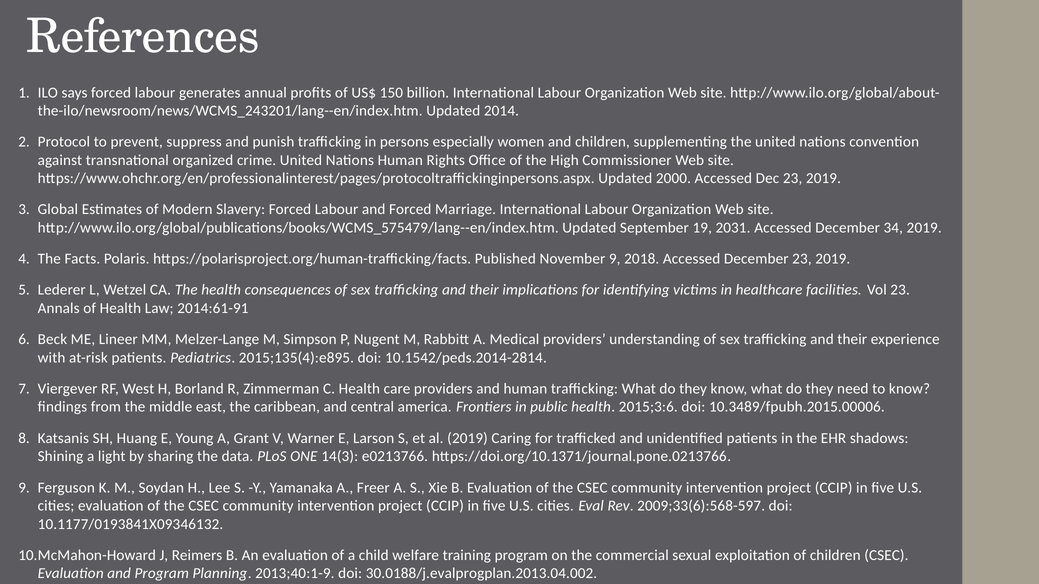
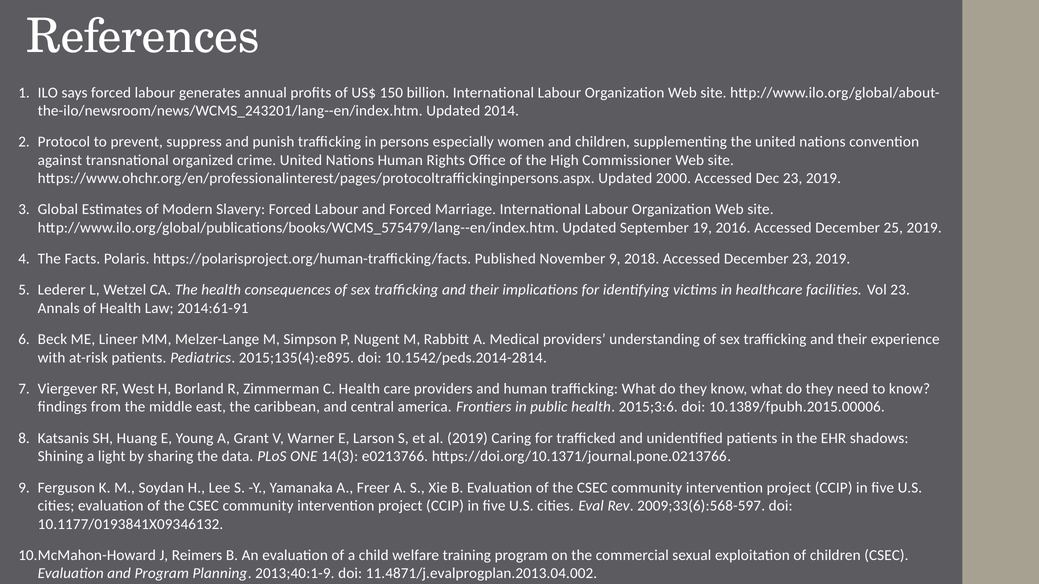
2031: 2031 -> 2016 (733, 228)
34: 34 -> 25 (893, 228)
10.3489/fpubh.2015.00006: 10.3489/fpubh.2015.00006 -> 10.1389/fpubh.2015.00006 (797, 407)
30.0188/j.evalprogplan.2013.04.002: 30.0188/j.evalprogplan.2013.04.002 -> 11.4871/j.evalprogplan.2013.04.002 (481, 574)
